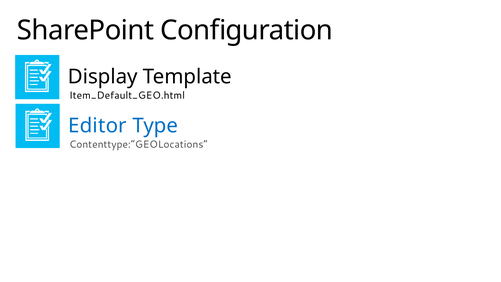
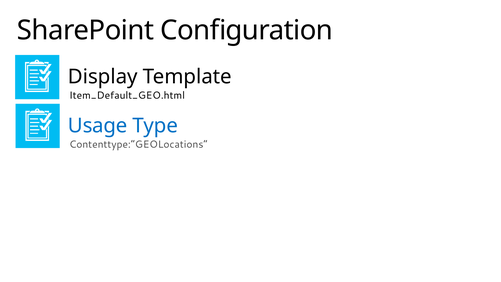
Editor: Editor -> Usage (98, 126)
